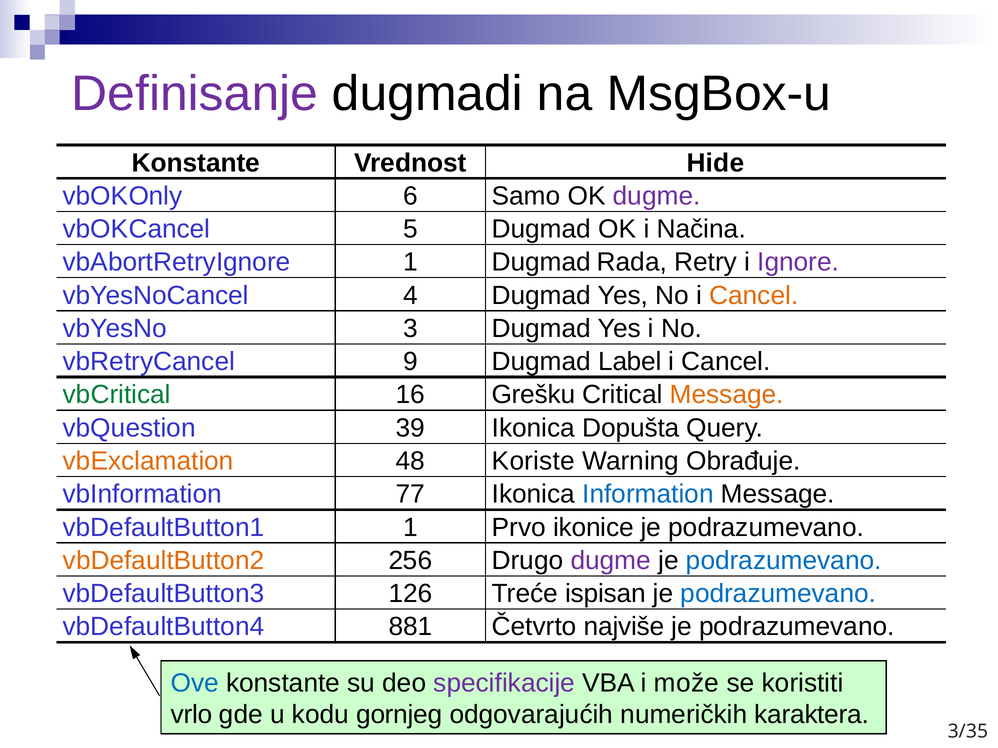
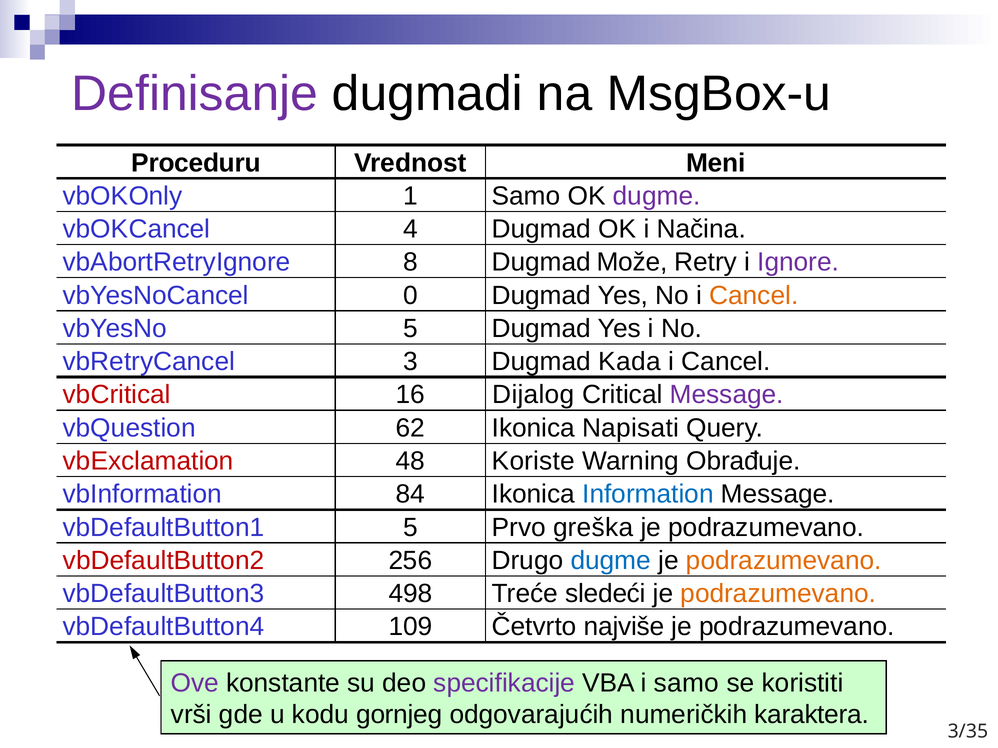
Konstante: Konstante -> Proceduru (196, 163)
Hide: Hide -> Meni (716, 163)
6: 6 -> 1 (410, 196)
5: 5 -> 4 (410, 229)
vbAbortRetryIgnore 1: 1 -> 8 (410, 262)
Rada: Rada -> Može (632, 262)
4: 4 -> 0 (410, 296)
vbYesNo 3: 3 -> 5 (410, 329)
9: 9 -> 3 (410, 362)
Label: Label -> Kada (630, 362)
vbCritical colour: green -> red (117, 395)
Grešku: Grešku -> Dijalog (533, 395)
Message colour: orange -> purple (727, 395)
39: 39 -> 62 (410, 428)
Dopušta: Dopušta -> Napisati (631, 428)
vbExclamation colour: orange -> red (148, 461)
77: 77 -> 84 (410, 495)
vbDefaultButton1 1: 1 -> 5 (410, 528)
ikonice: ikonice -> greška (593, 528)
vbDefaultButton2 colour: orange -> red (164, 561)
dugme colour: purple -> blue (611, 561)
podrazumevano colour: blue -> orange (784, 561)
126: 126 -> 498 (410, 594)
ispisan: ispisan -> sledeći (605, 594)
podrazumevano colour: blue -> orange (778, 594)
881: 881 -> 109 (410, 627)
Ove colour: blue -> purple (195, 684)
i može: može -> samo (686, 684)
vrlo: vrlo -> vrši (191, 715)
